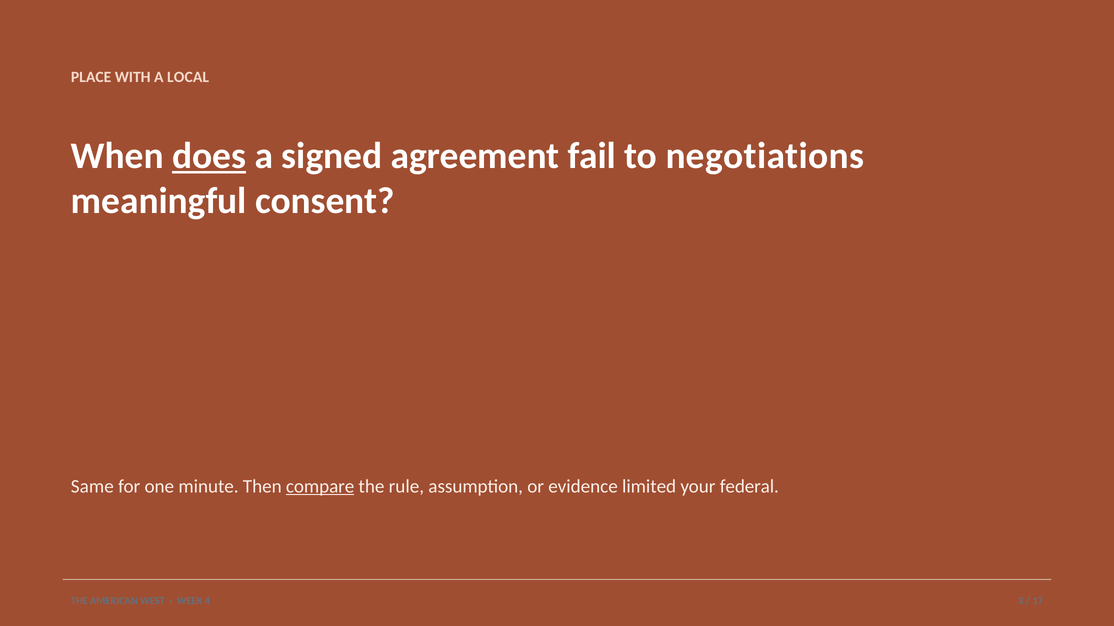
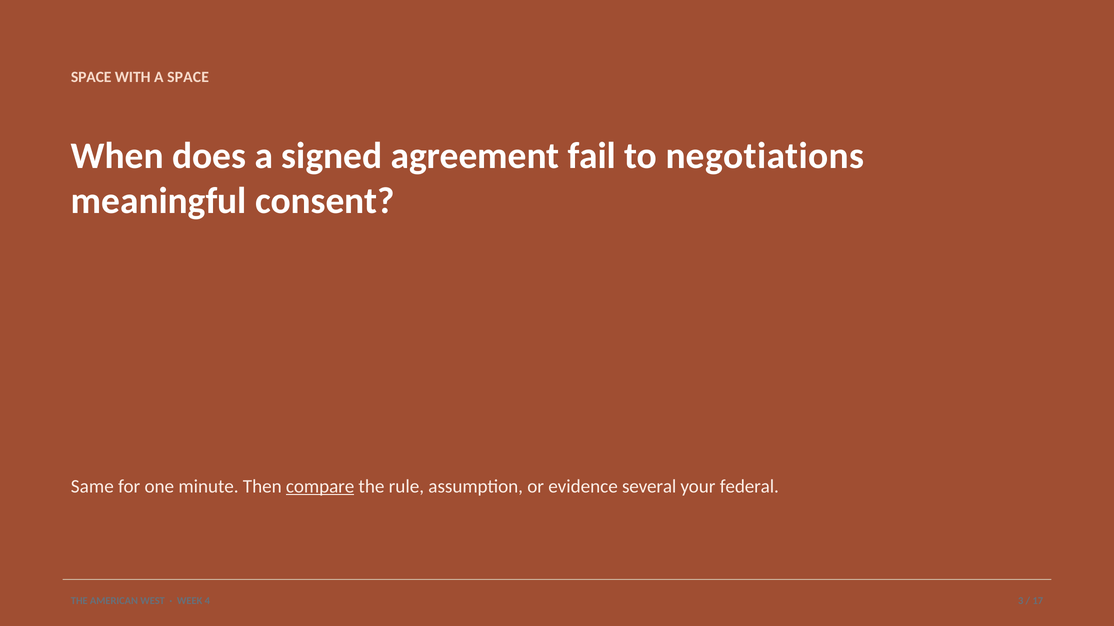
PLACE: PLACE -> SPACE (91, 77)
A LOCAL: LOCAL -> SPACE (188, 77)
does underline: present -> none (209, 156)
limited: limited -> several (649, 487)
